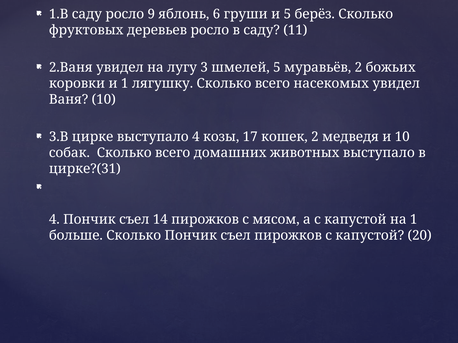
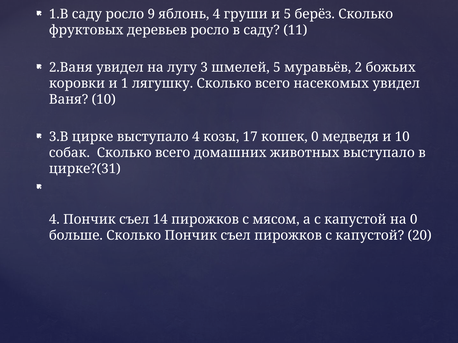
яблонь 6: 6 -> 4 (216, 14)
кошек 2: 2 -> 0 (315, 137)
на 1: 1 -> 0 (414, 220)
